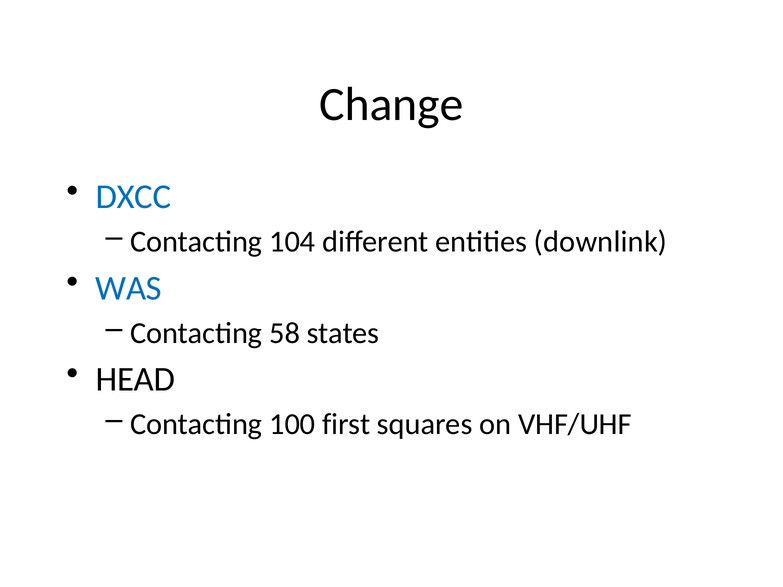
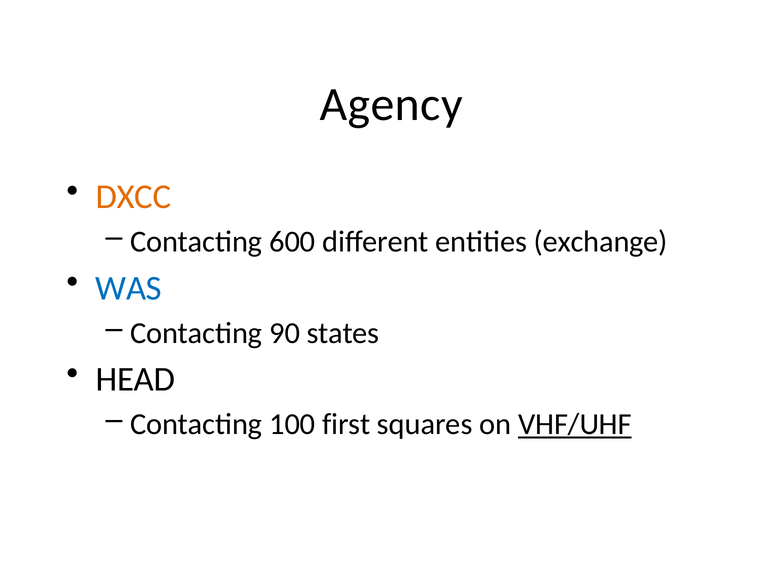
Change: Change -> Agency (391, 104)
DXCC colour: blue -> orange (133, 197)
104: 104 -> 600 (292, 242)
downlink: downlink -> exchange (601, 242)
58: 58 -> 90 (285, 333)
VHF/UHF underline: none -> present (575, 425)
